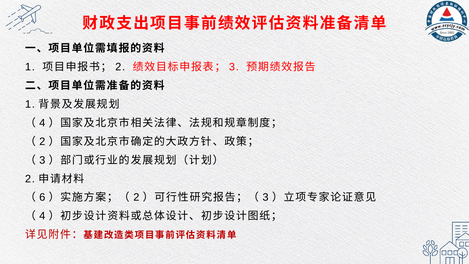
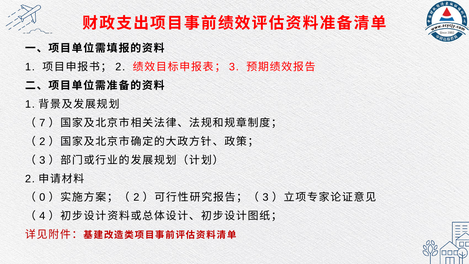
4: 4 -> 7 (42, 123)
6: 6 -> 0 (42, 197)
